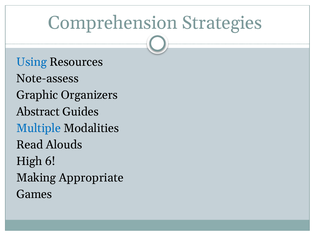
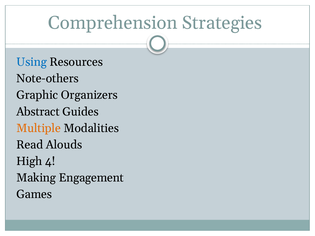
Note-assess: Note-assess -> Note-others (48, 79)
Multiple colour: blue -> orange (39, 128)
6: 6 -> 4 (50, 161)
Appropriate: Appropriate -> Engagement (91, 178)
